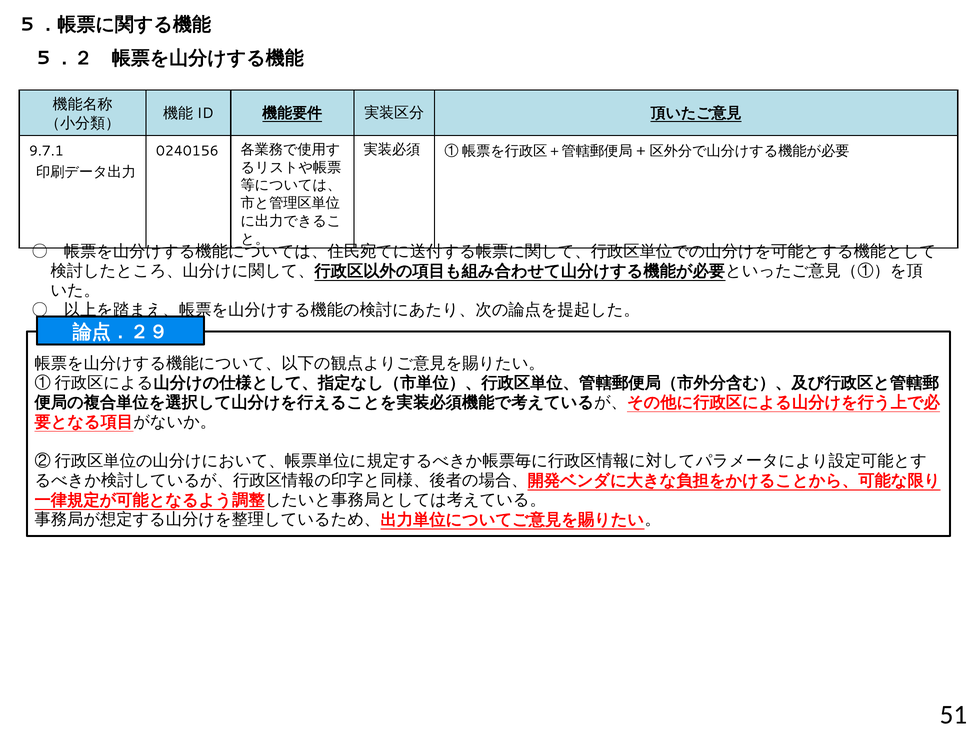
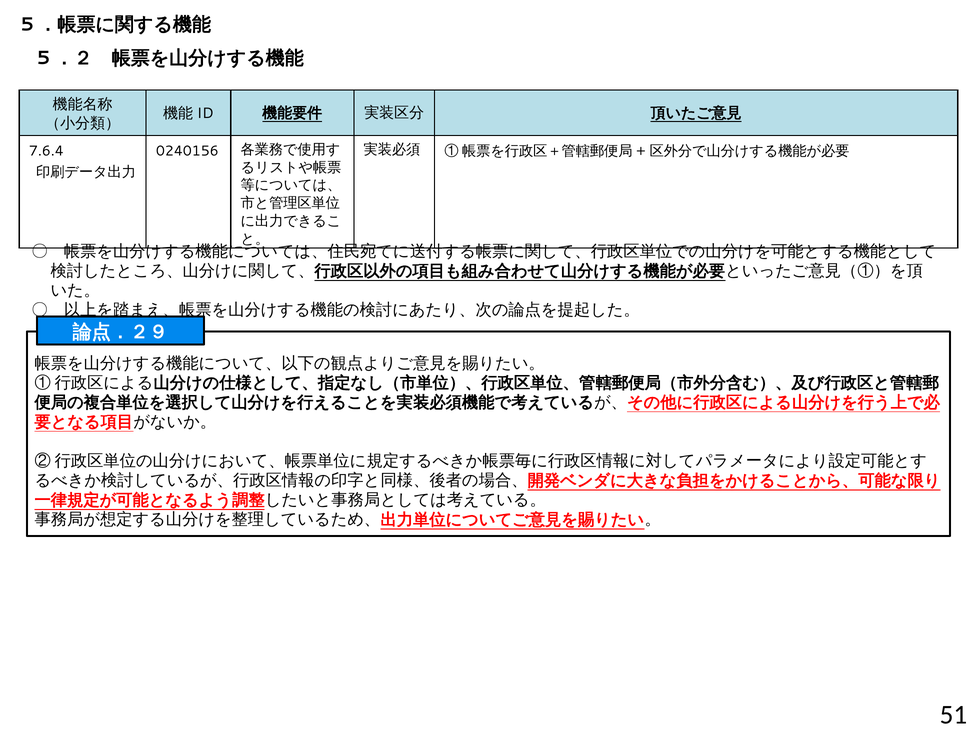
9.7.1: 9.7.1 -> 7.6.4 (46, 151)
